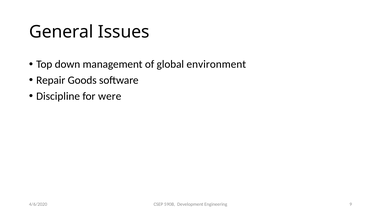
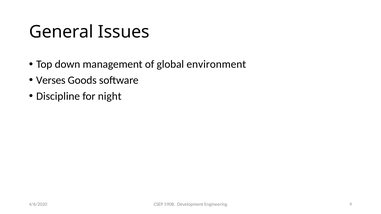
Repair: Repair -> Verses (51, 80)
were: were -> night (110, 96)
